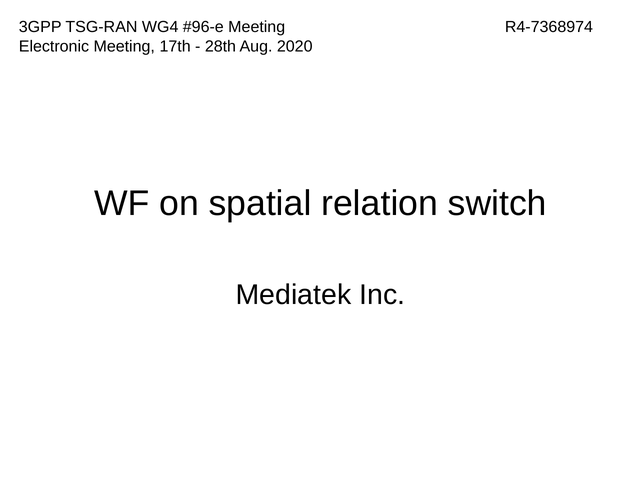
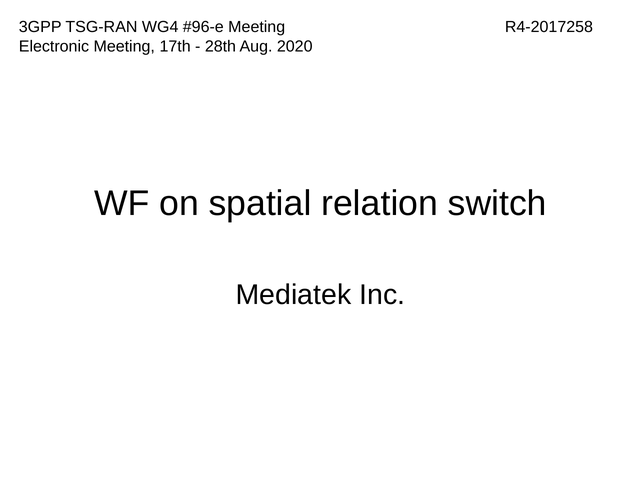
R4-7368974: R4-7368974 -> R4-2017258 (549, 27)
